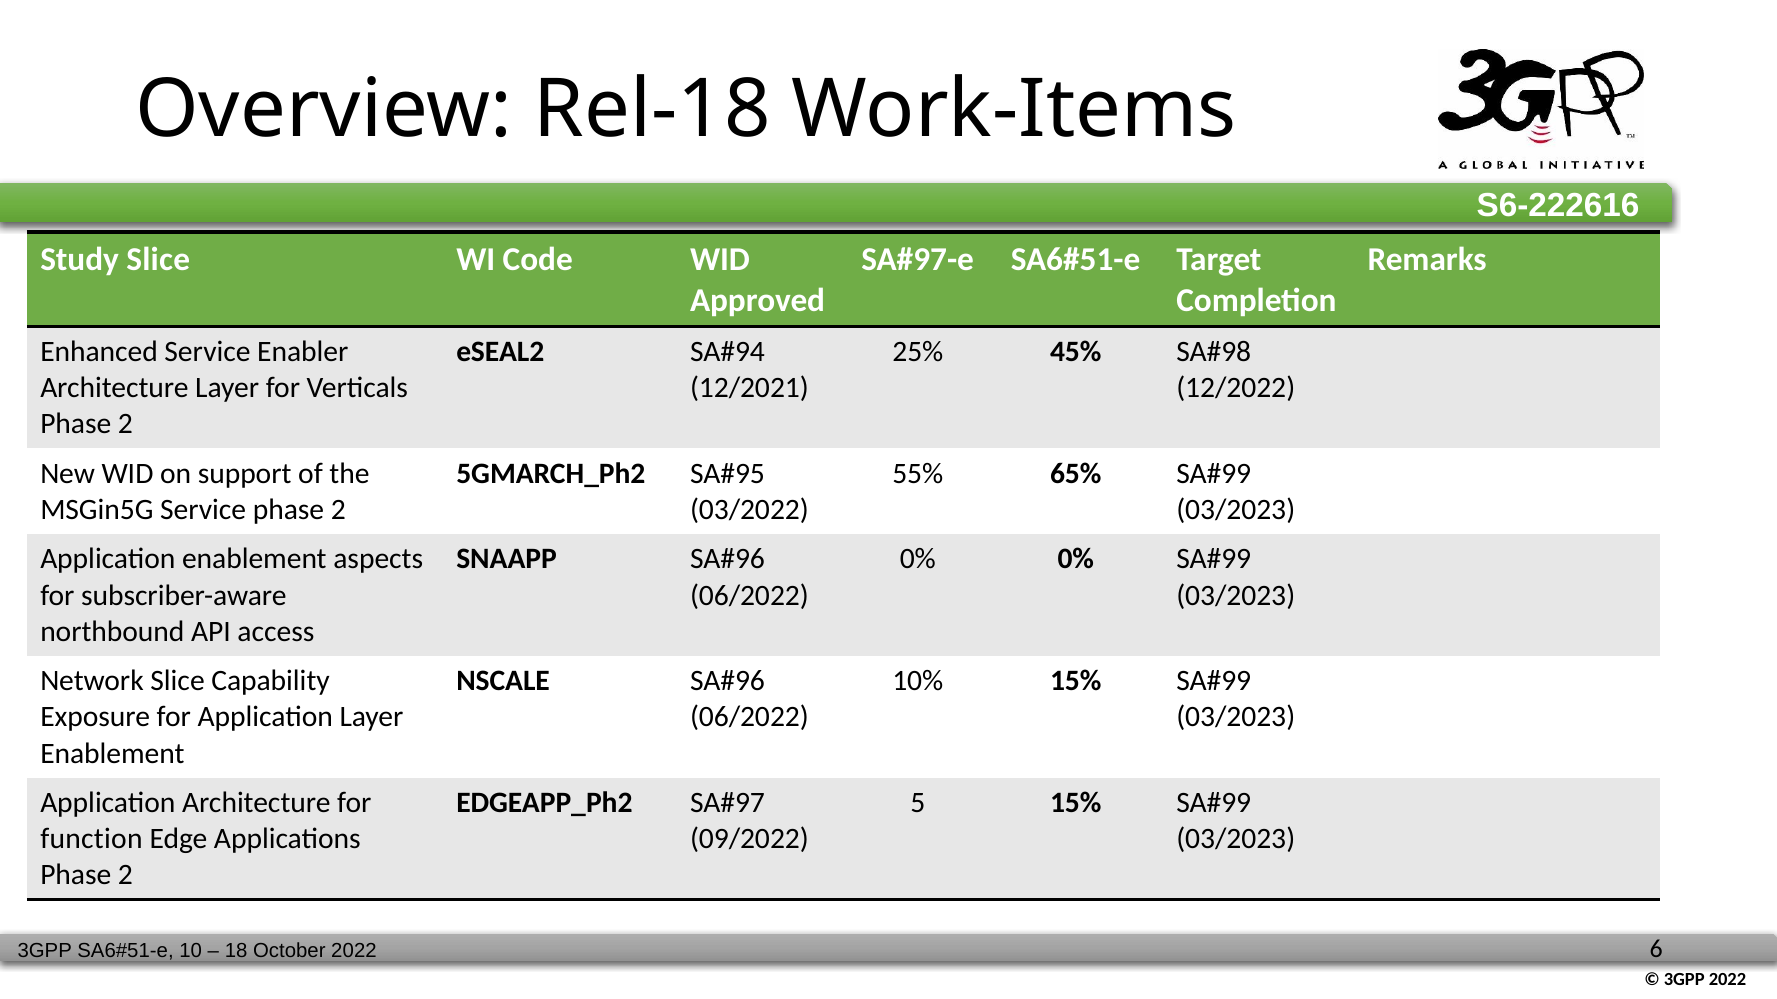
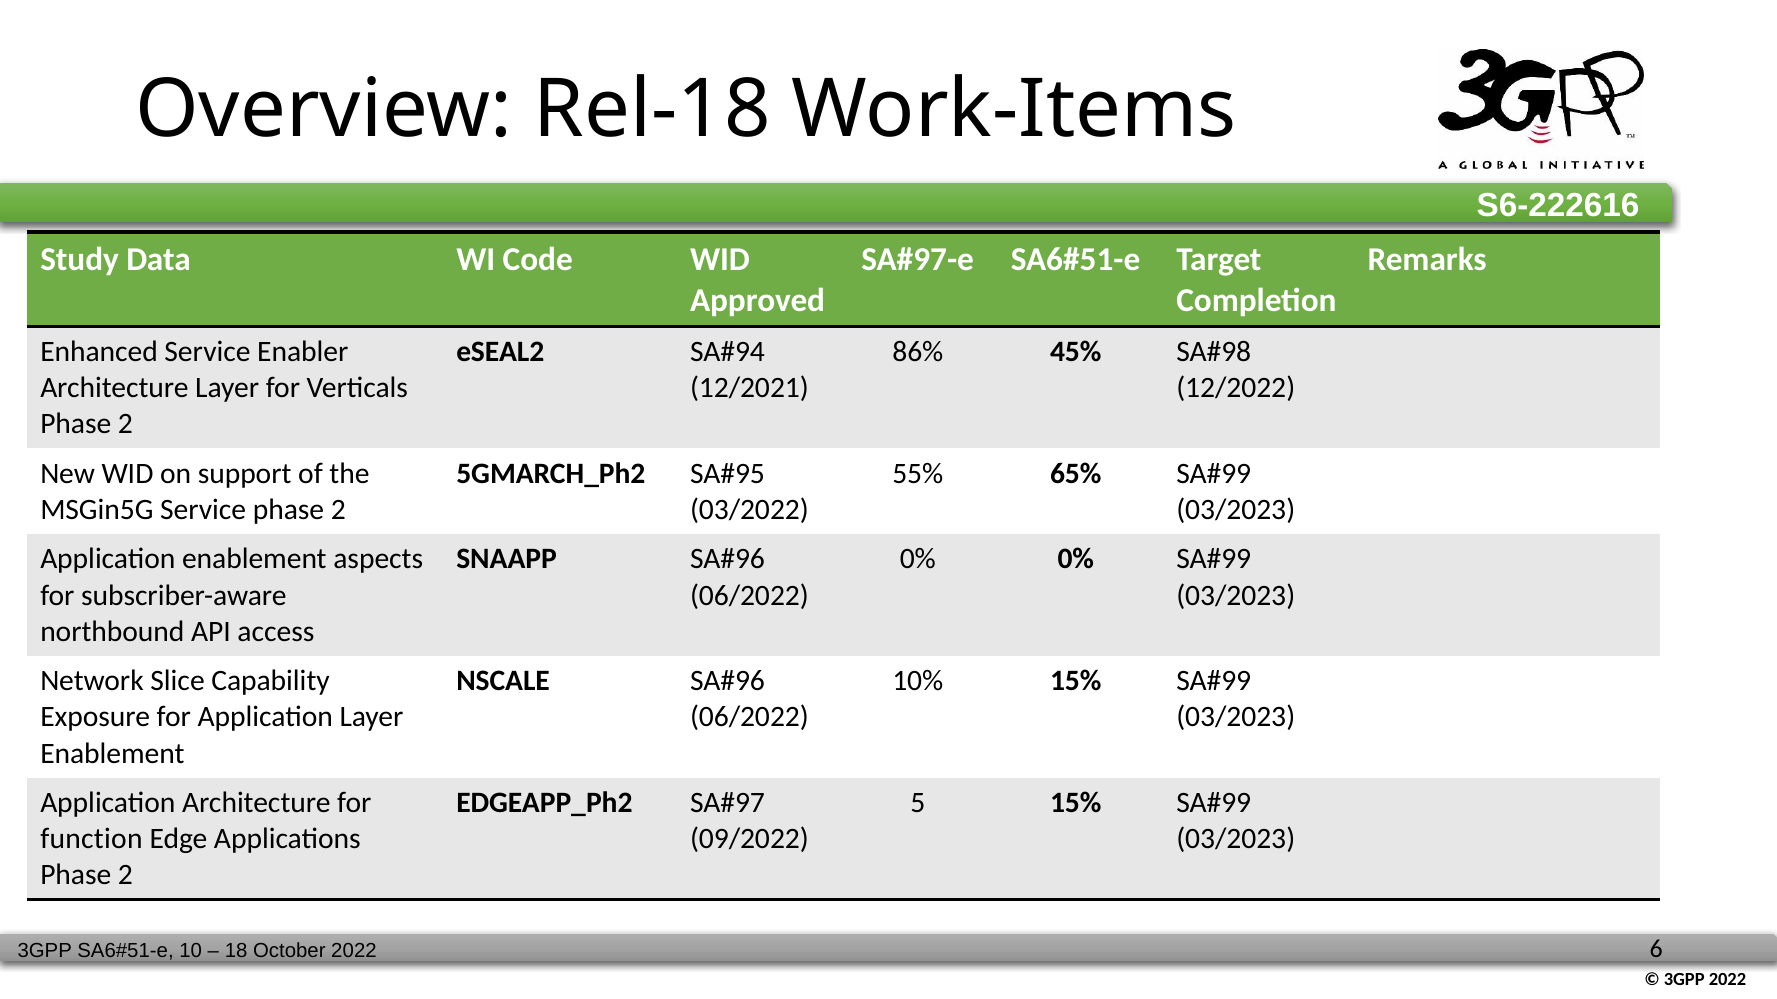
Study Slice: Slice -> Data (159, 260)
25%: 25% -> 86% (918, 352)
